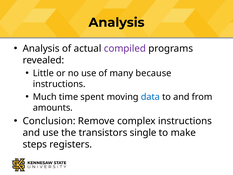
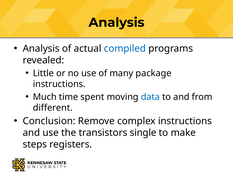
compiled colour: purple -> blue (125, 48)
because: because -> package (154, 73)
amounts: amounts -> different (53, 108)
